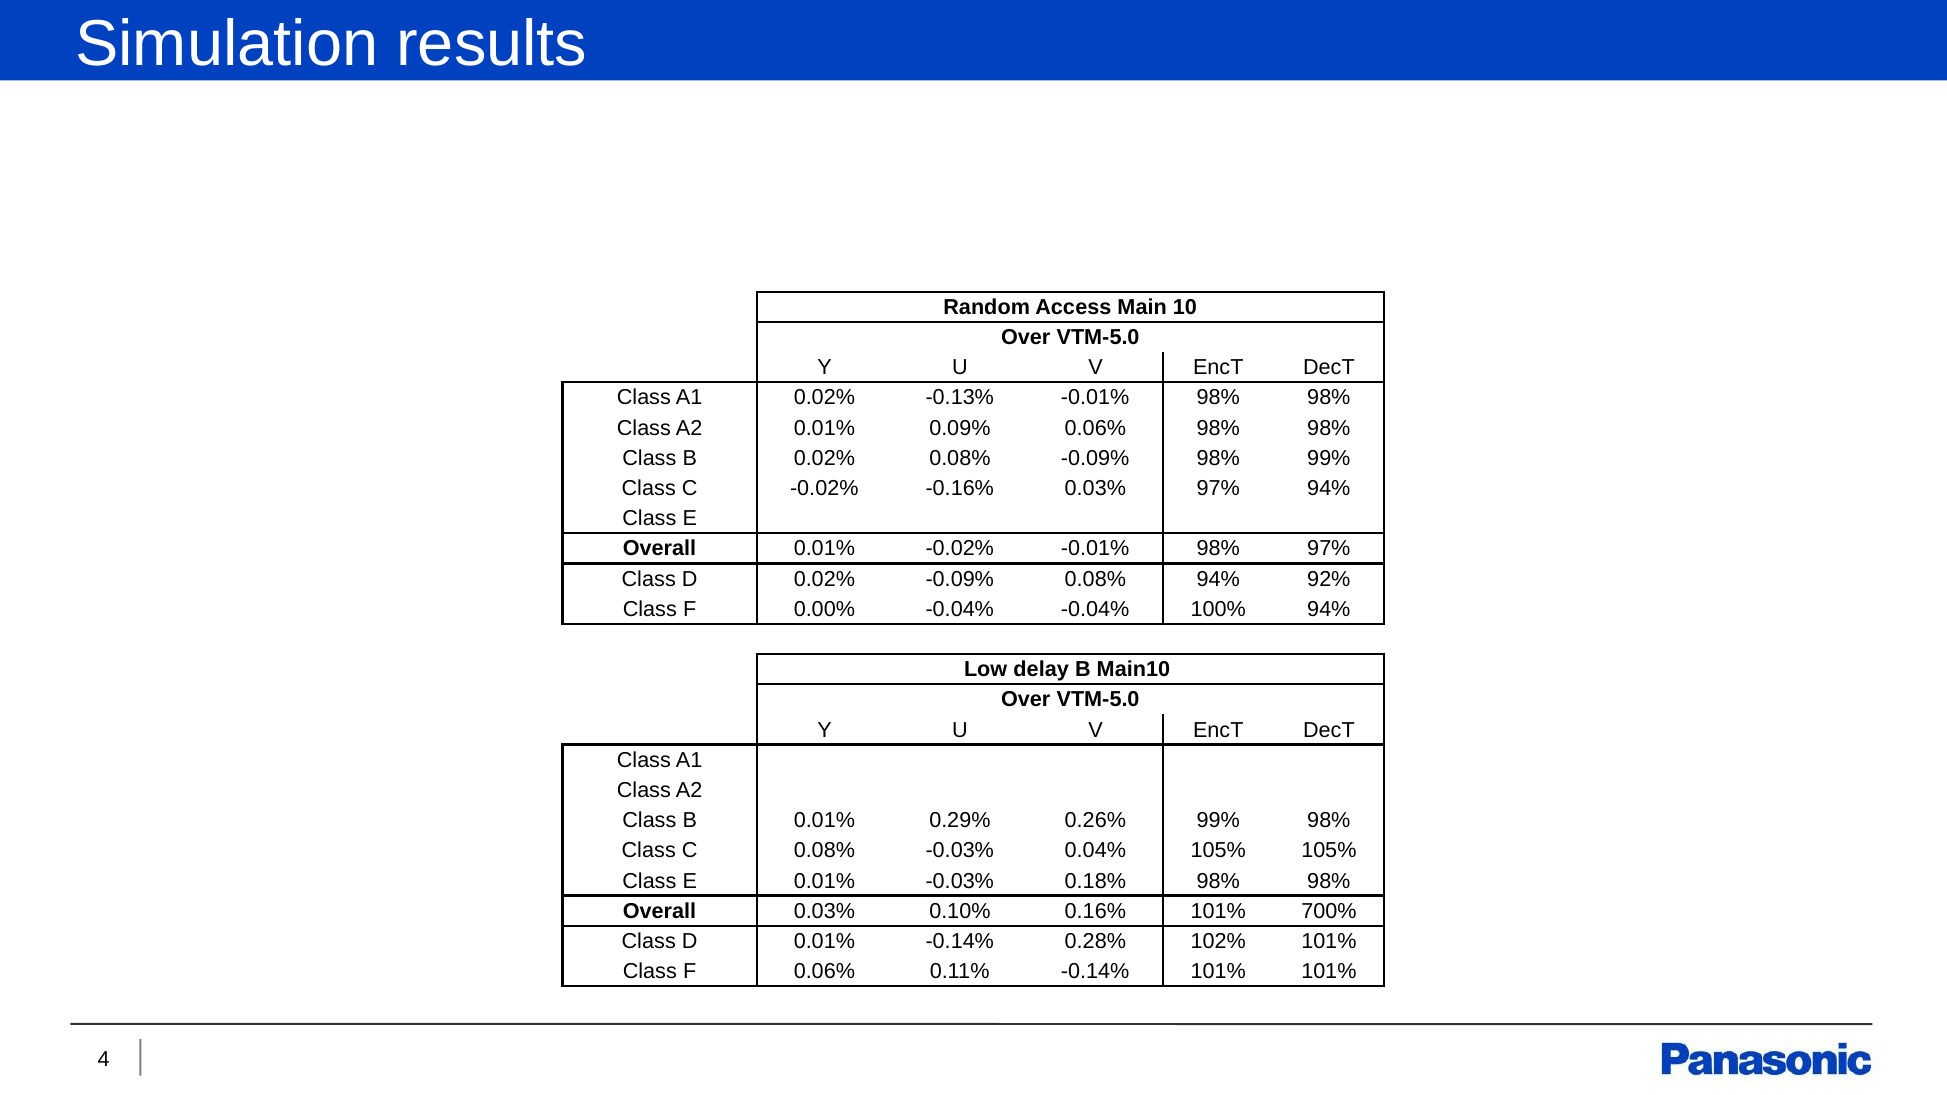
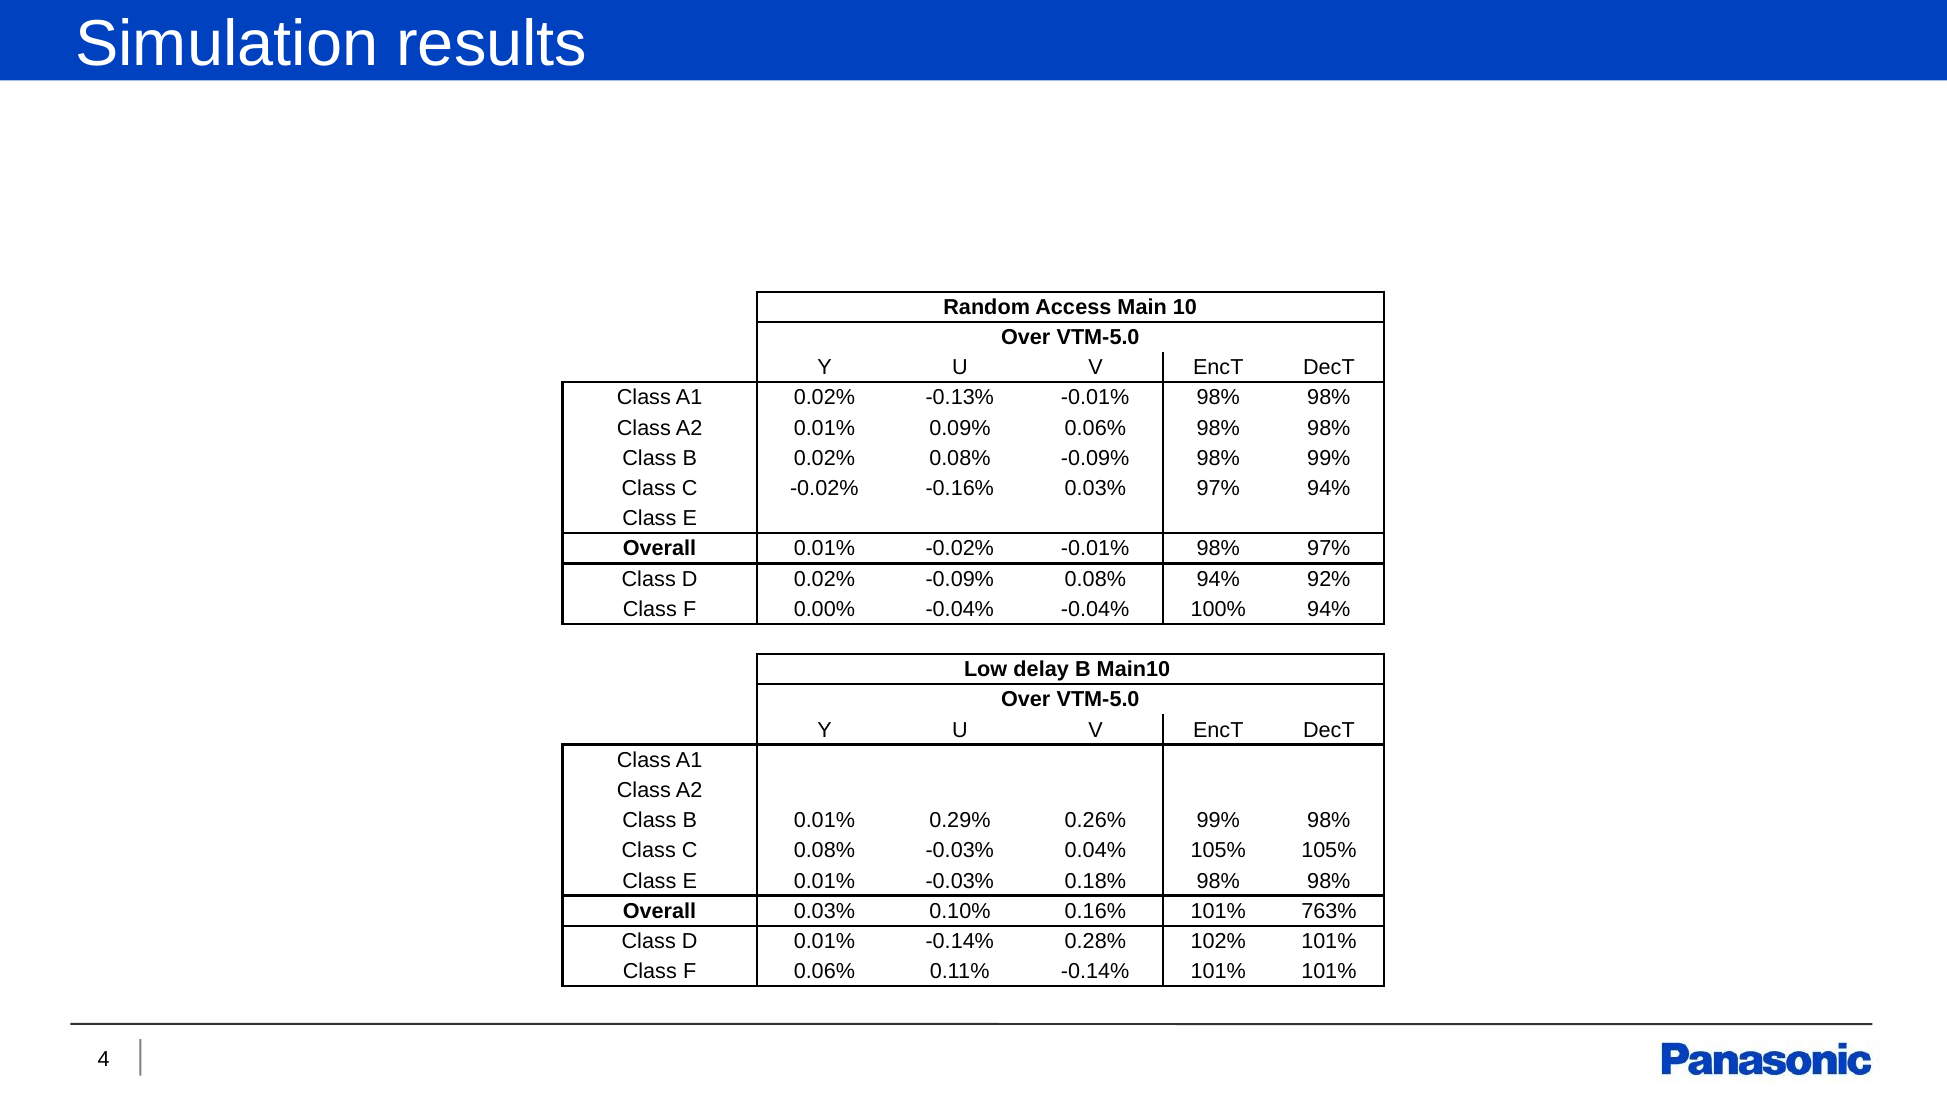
700%: 700% -> 763% (1329, 911)
